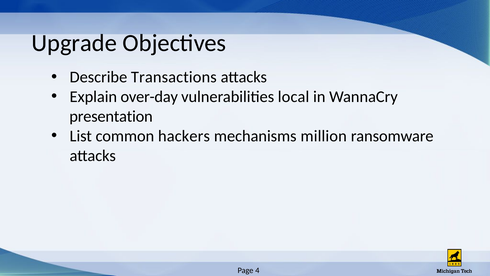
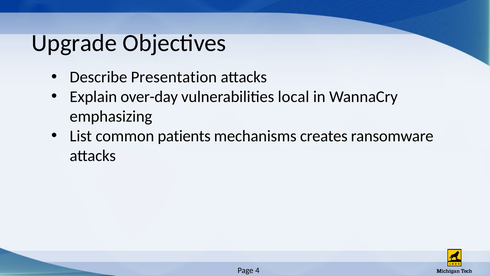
Transactions: Transactions -> Presentation (174, 77)
presentation: presentation -> emphasizing (111, 116)
hackers: hackers -> patients (184, 136)
million: million -> creates (324, 136)
